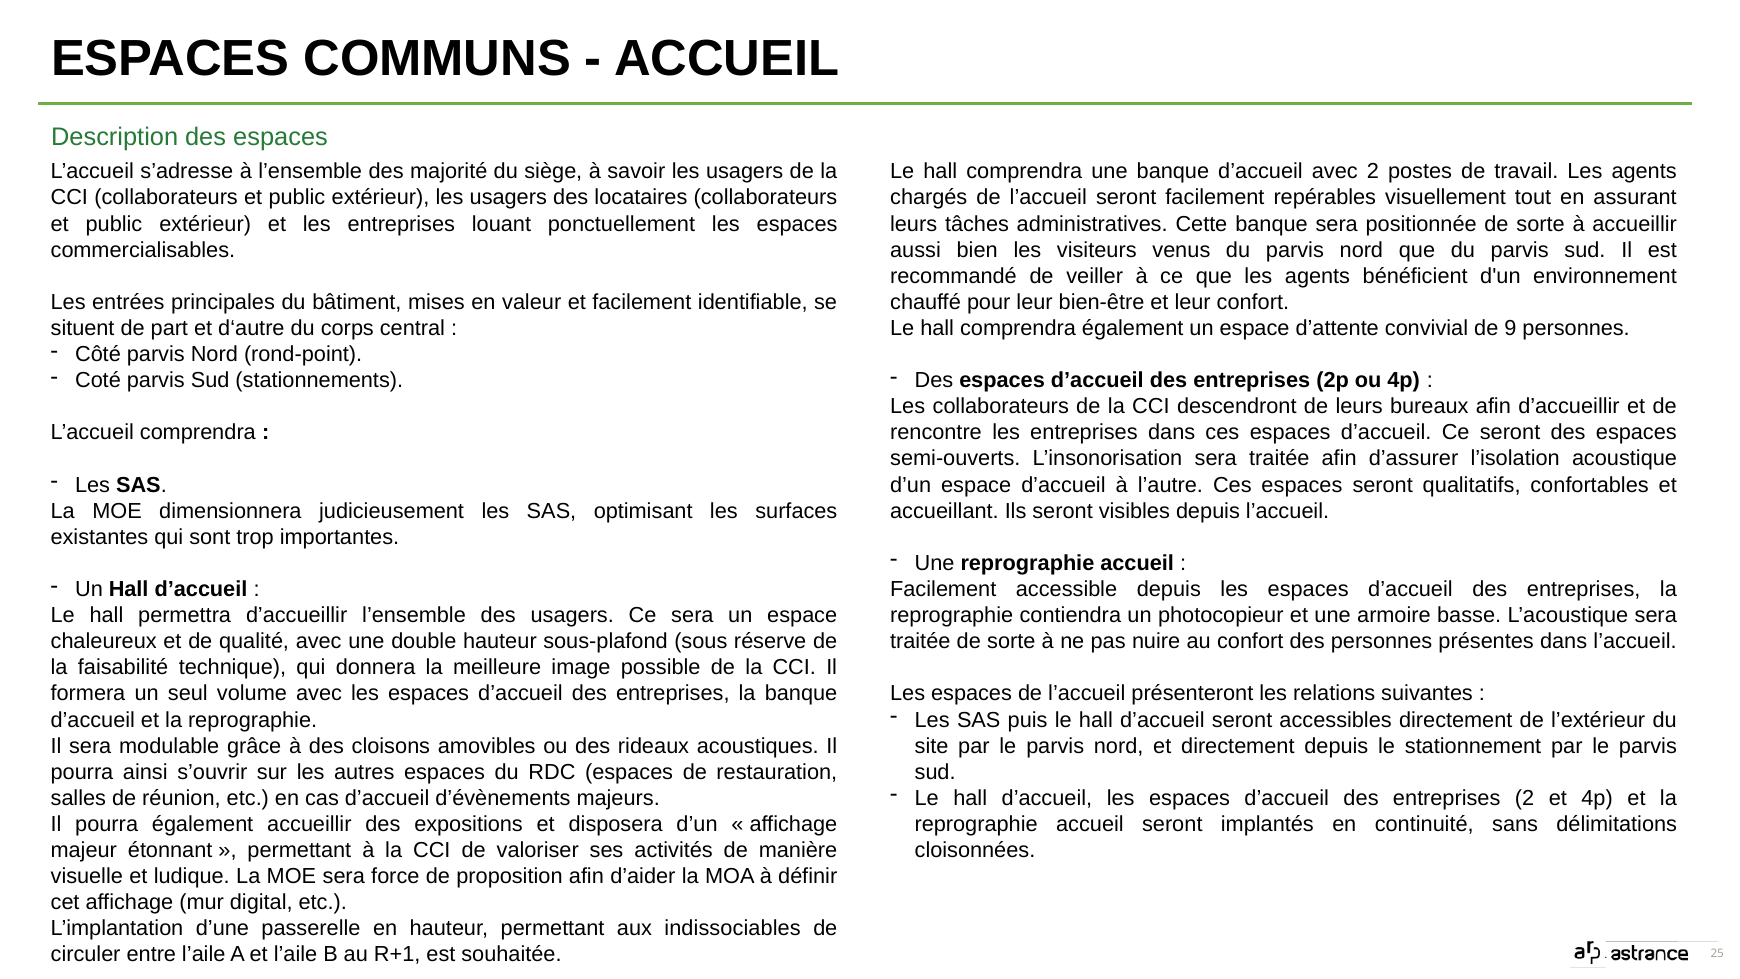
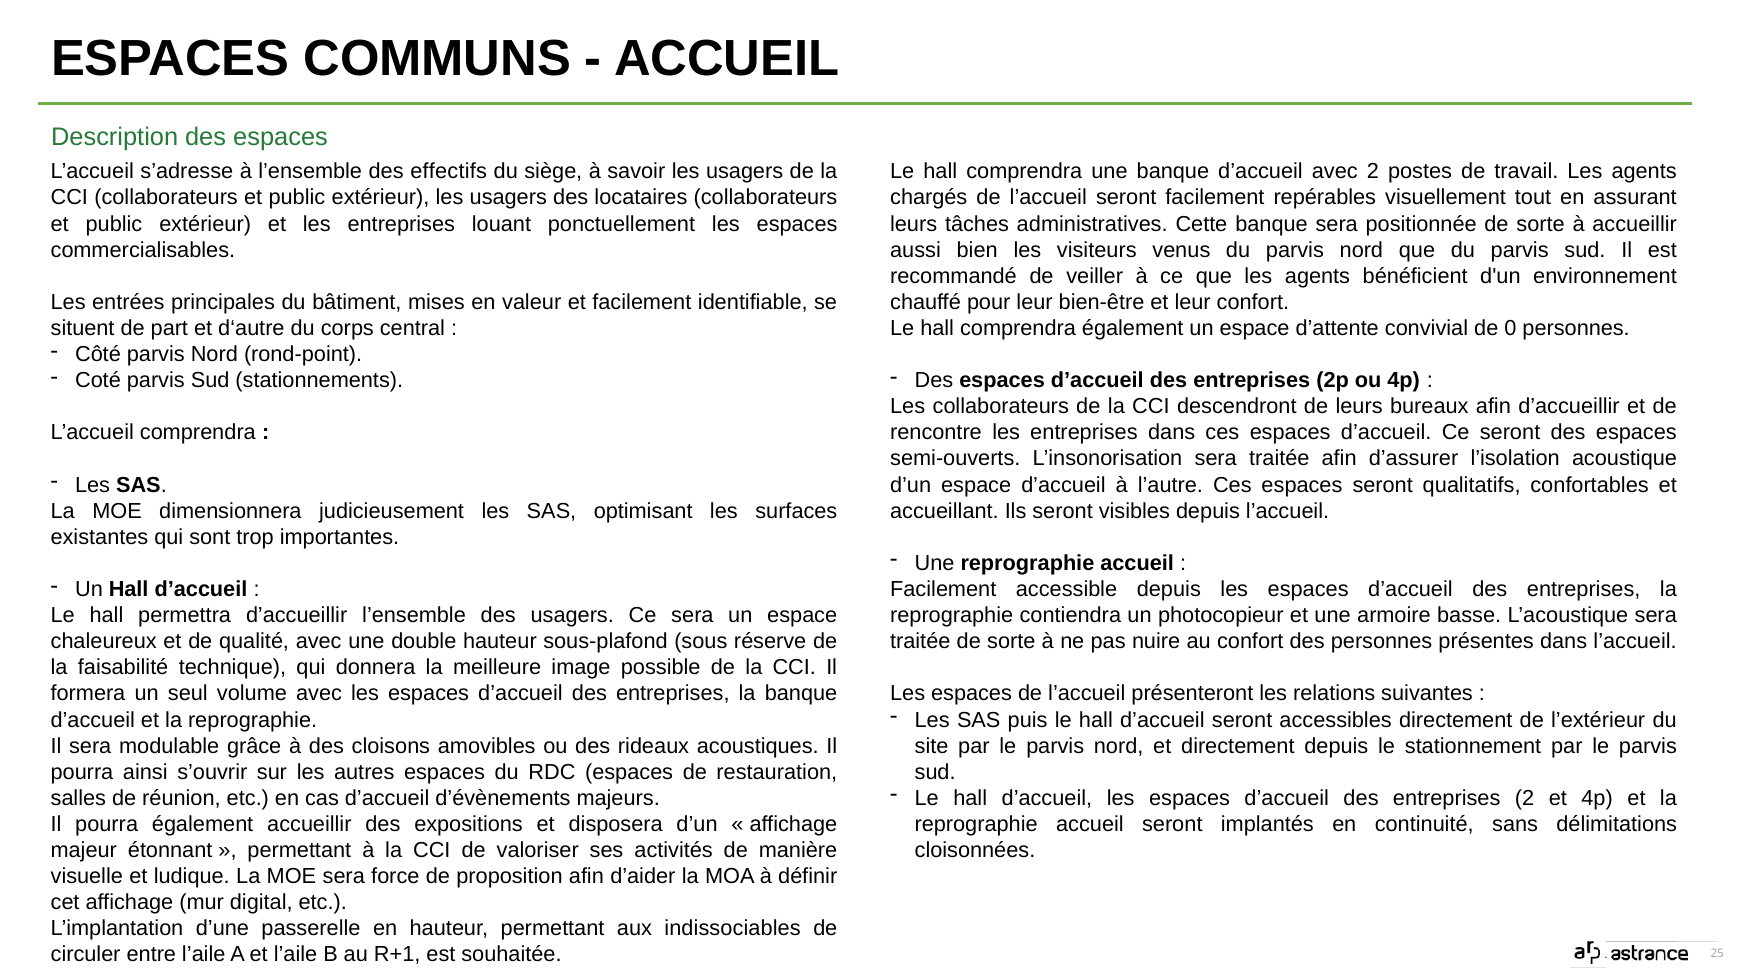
majorité: majorité -> effectifs (449, 172)
9: 9 -> 0 (1510, 328)
